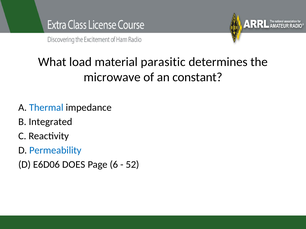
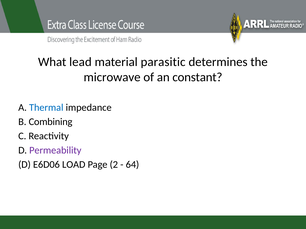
load: load -> lead (80, 62)
Integrated: Integrated -> Combining (51, 122)
Permeability colour: blue -> purple (55, 151)
DOES: DOES -> LOAD (74, 165)
6: 6 -> 2 (114, 165)
52: 52 -> 64 (132, 165)
